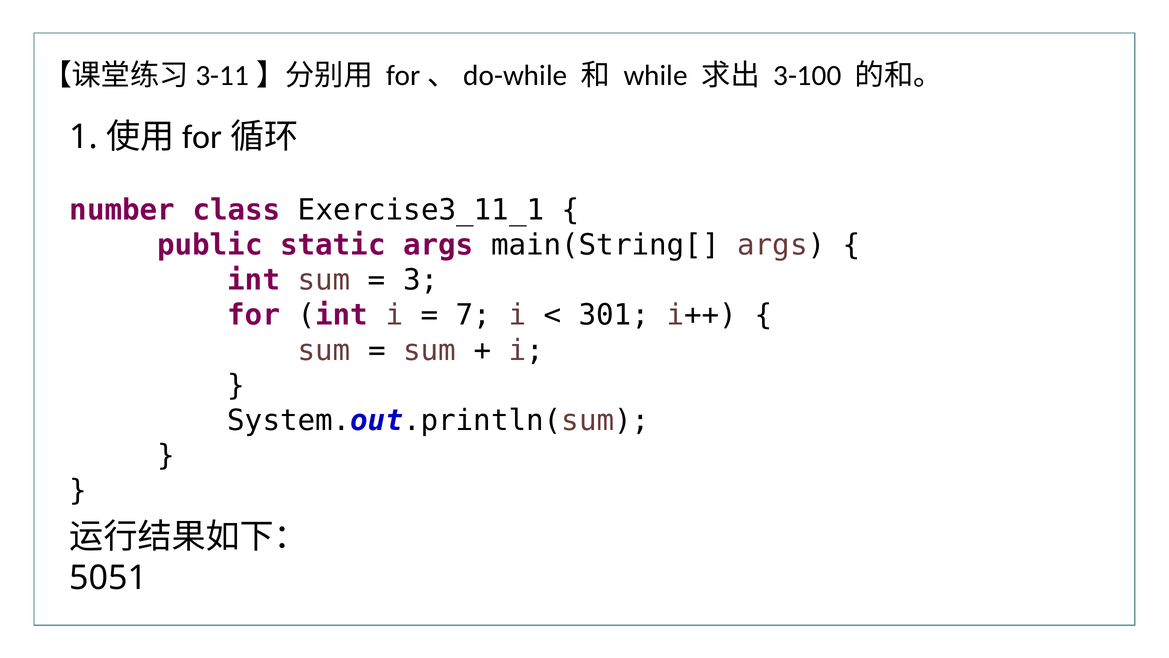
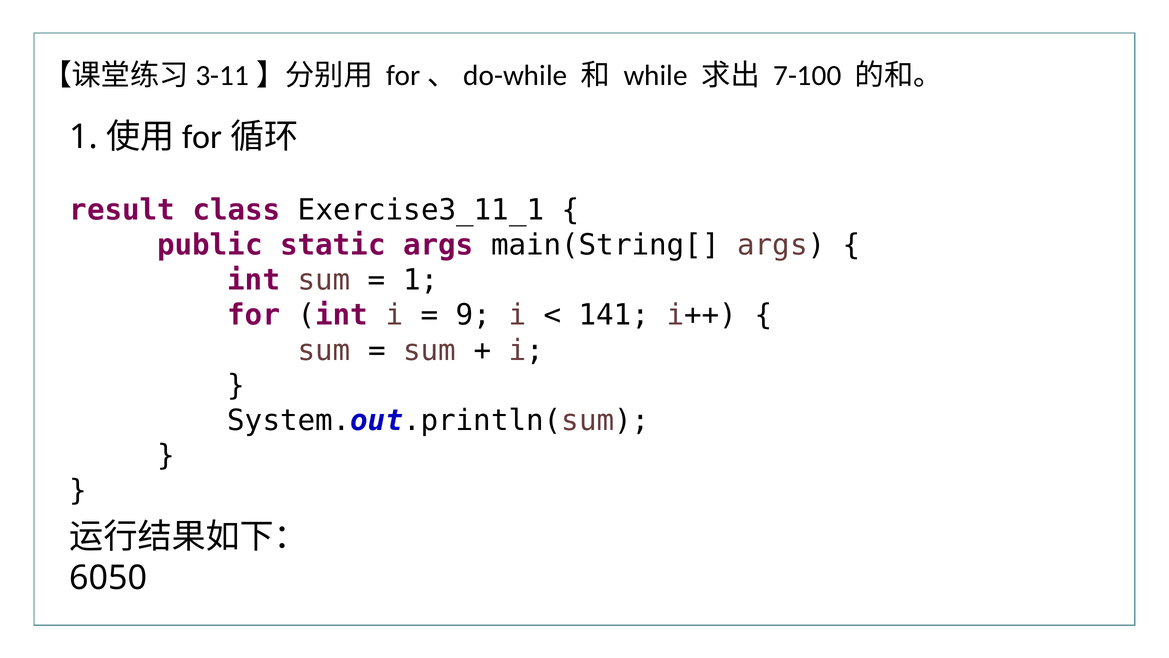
3-100: 3-100 -> 7-100 (807, 76)
number: number -> result (122, 210)
3: 3 -> 1 (421, 280)
7: 7 -> 9 (473, 315)
301: 301 -> 141 (614, 315)
5051: 5051 -> 6050 (108, 578)
